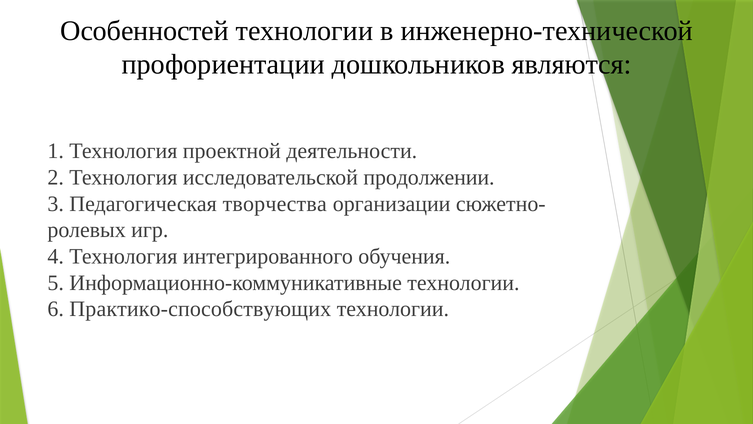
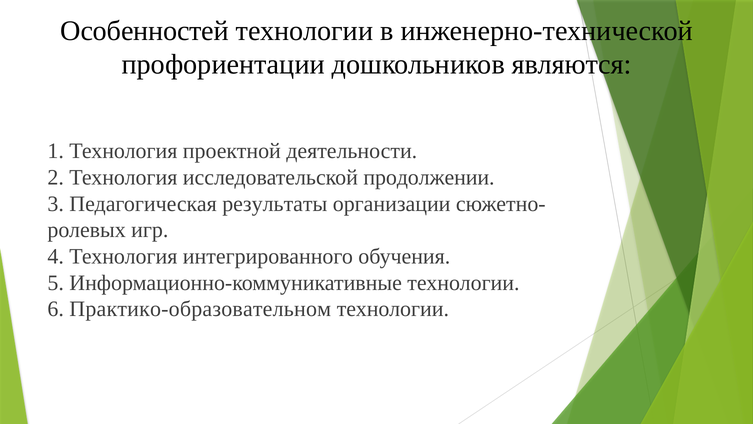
творчества: творчества -> результаты (275, 204)
Практико-способствующих: Практико-способствующих -> Практико-образовательном (200, 309)
